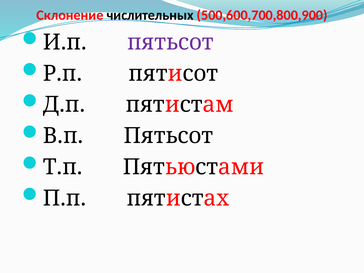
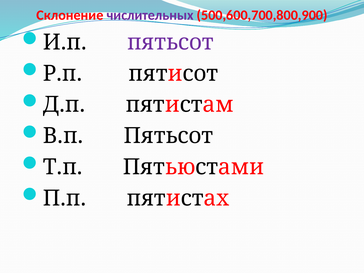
числительных colour: black -> purple (150, 15)
